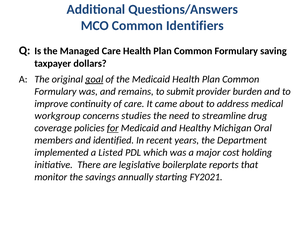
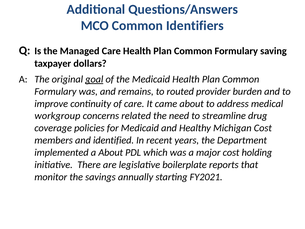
submit: submit -> routed (180, 91)
studies: studies -> related (136, 116)
for underline: present -> none (113, 128)
Michigan Oral: Oral -> Cost (263, 128)
a Listed: Listed -> About (111, 152)
